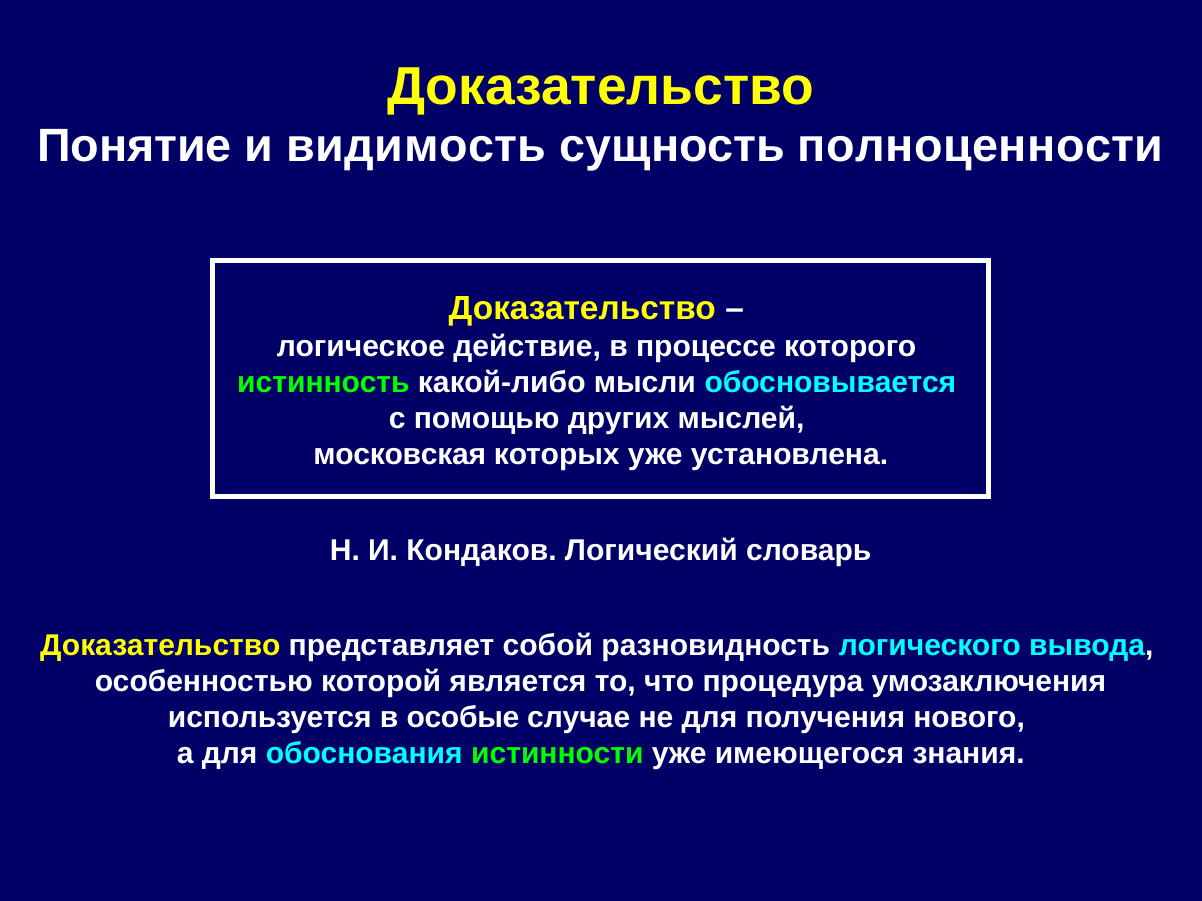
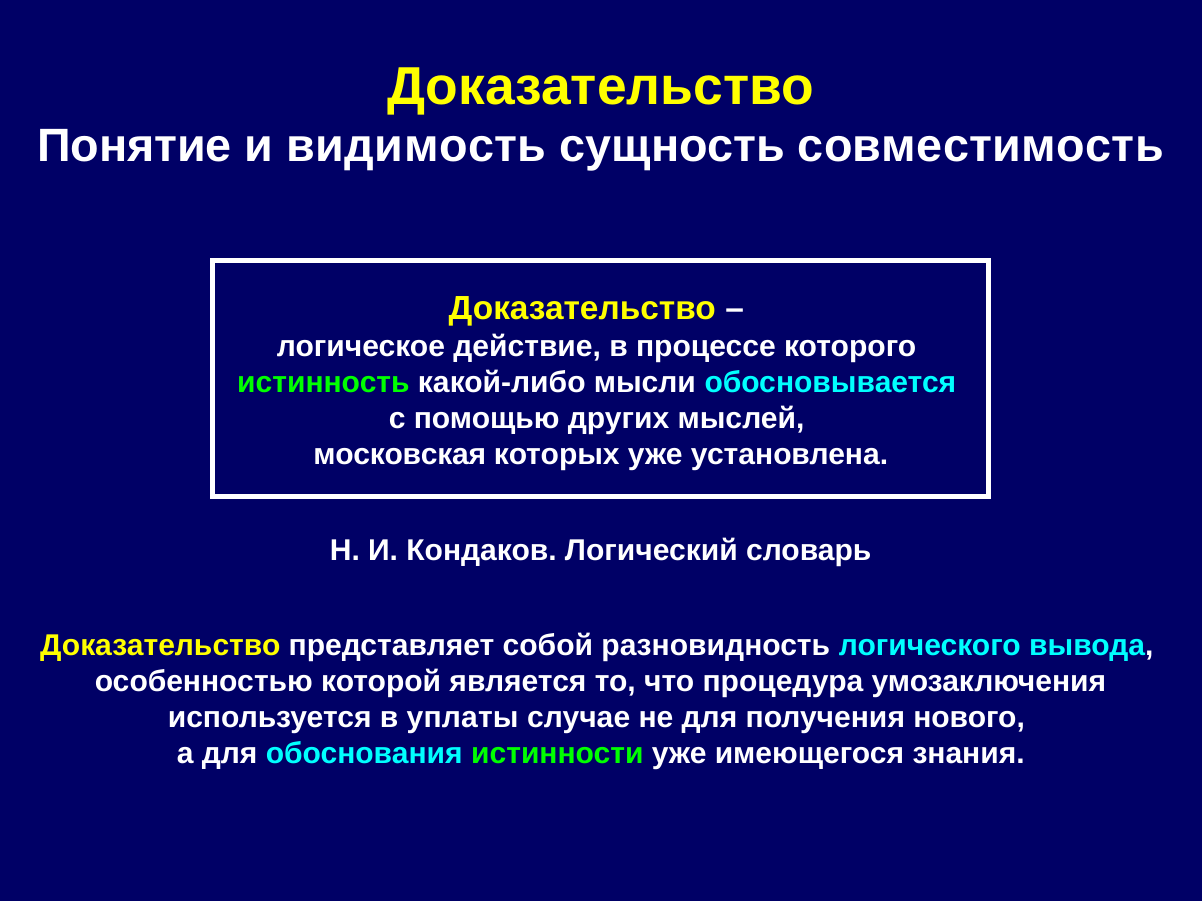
полноценности: полноценности -> совместимость (981, 147)
особые: особые -> уплаты (463, 718)
